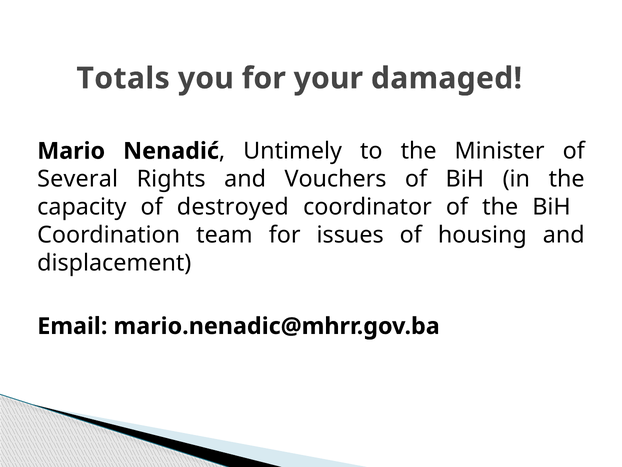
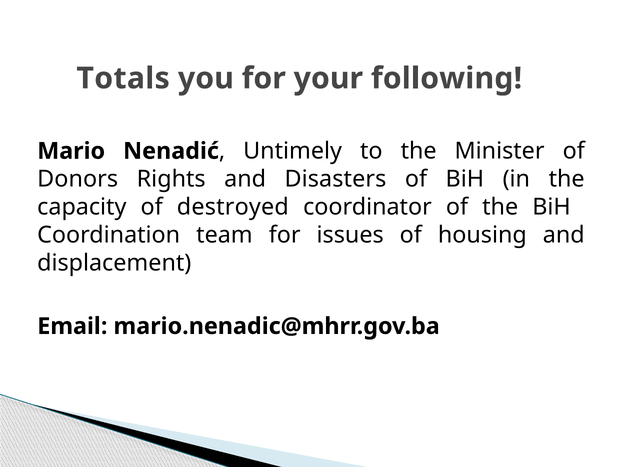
damaged: damaged -> following (447, 78)
Several: Several -> Donors (78, 179)
Vouchers: Vouchers -> Disasters (335, 179)
